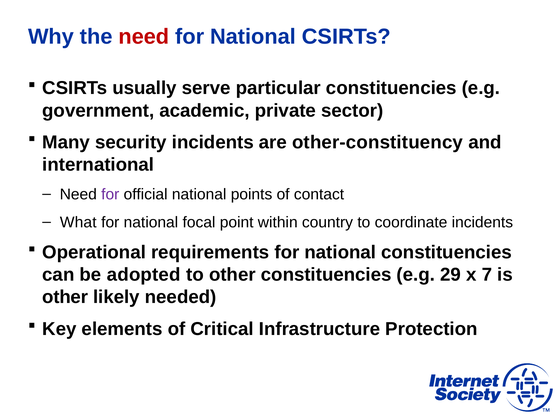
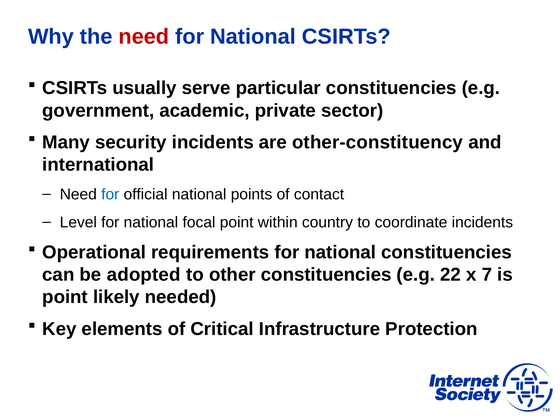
for colour: purple -> blue (110, 194)
What: What -> Level (78, 222)
29: 29 -> 22 (451, 275)
other: other -> point (65, 297)
